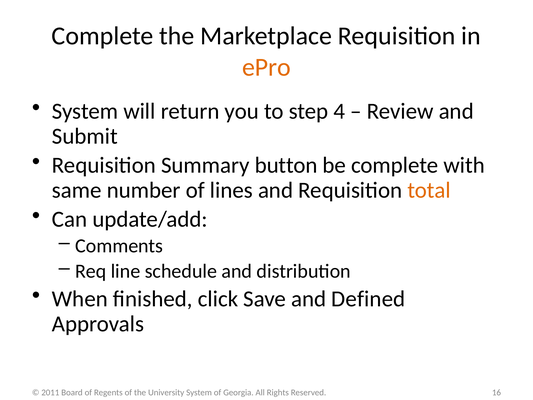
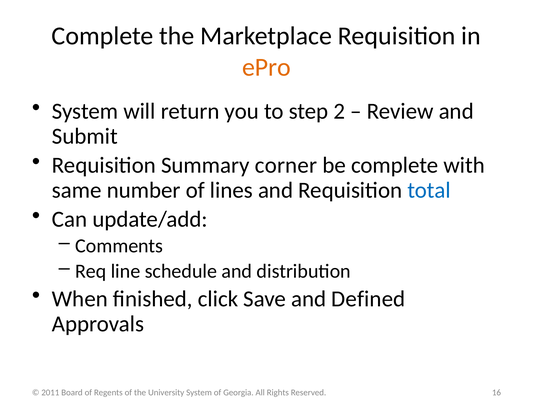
4: 4 -> 2 (339, 111)
button: button -> corner (286, 165)
total colour: orange -> blue (429, 190)
